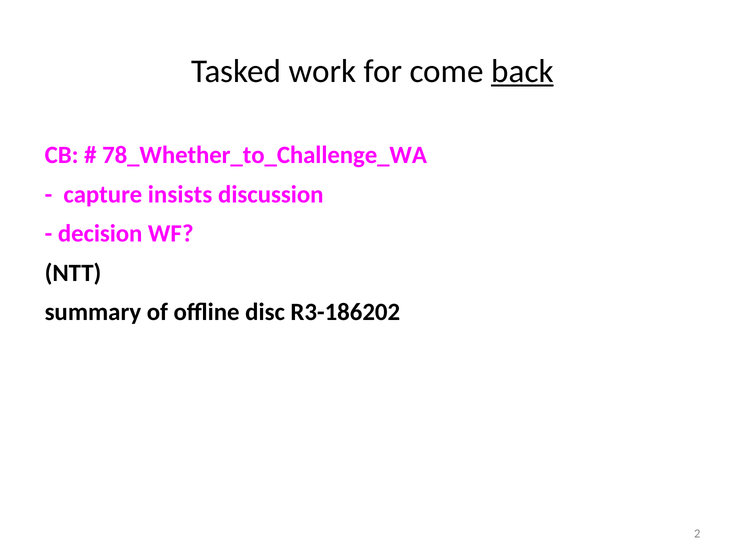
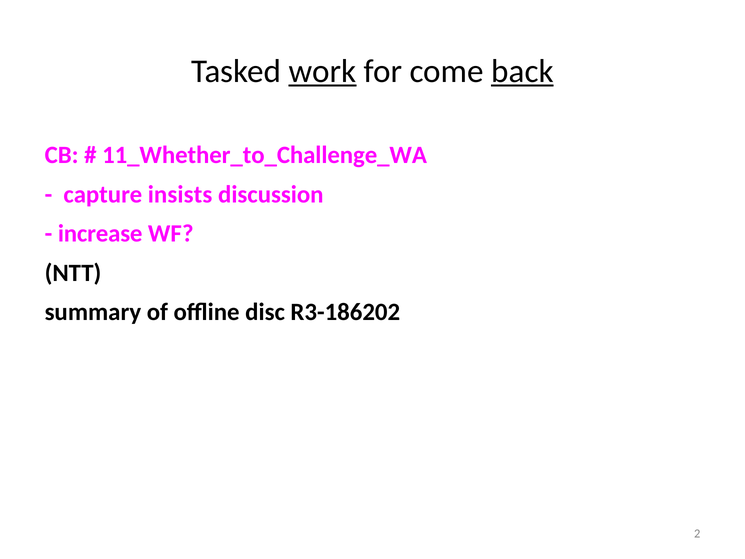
work underline: none -> present (323, 71)
78_Whether_to_Challenge_WA: 78_Whether_to_Challenge_WA -> 11_Whether_to_Challenge_WA (265, 155)
decision: decision -> increase (100, 234)
